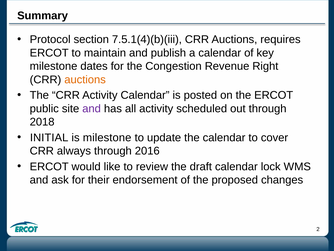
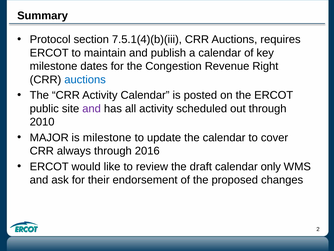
auctions colour: orange -> blue (85, 79)
2018: 2018 -> 2010 (42, 122)
INITIAL: INITIAL -> MAJOR (49, 137)
lock: lock -> only (271, 166)
